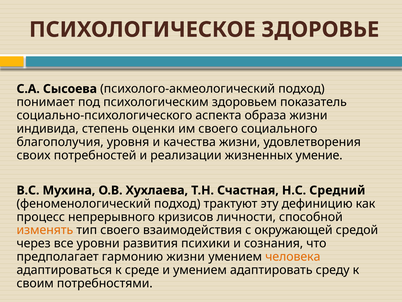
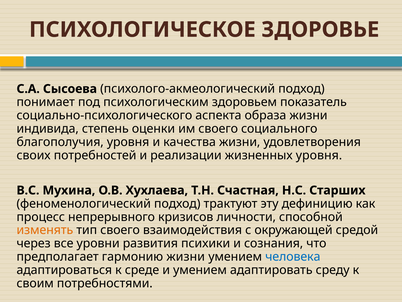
жизненных умение: умение -> уровня (319, 155)
Средний: Средний -> Старших (337, 190)
человека colour: orange -> blue (293, 256)
